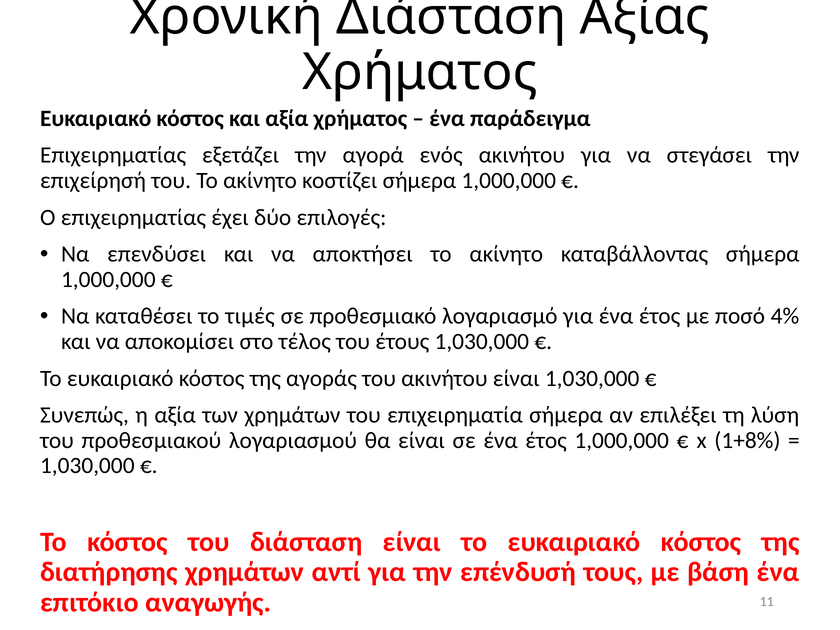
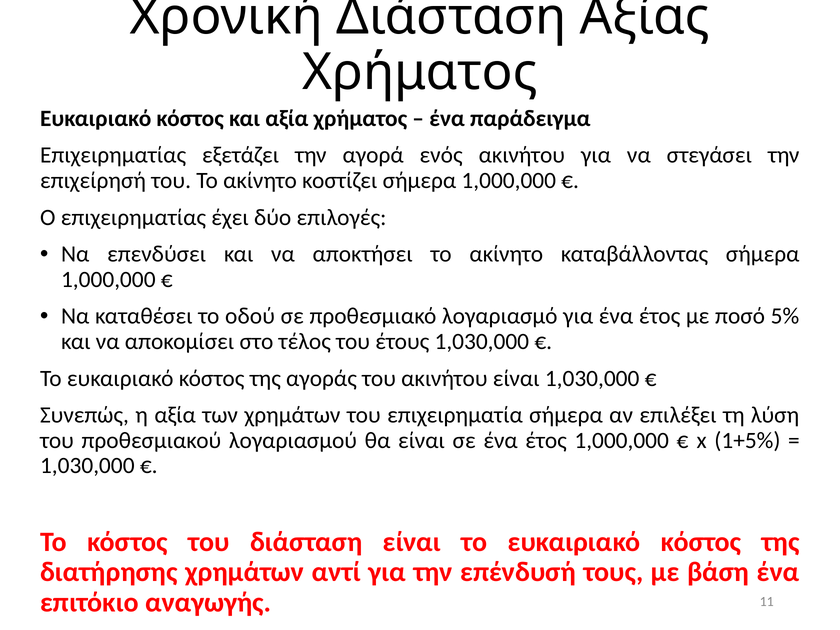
τιμές: τιμές -> οδού (250, 316)
4%: 4% -> 5% (785, 316)
1+8%: 1+8% -> 1+5% (747, 440)
